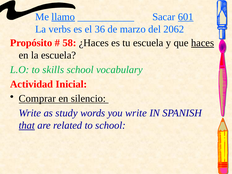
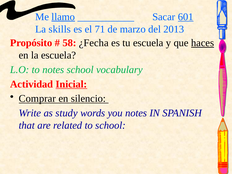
verbs: verbs -> skills (60, 29)
36: 36 -> 71 (100, 29)
2062: 2062 -> 2013 (174, 29)
¿Haces: ¿Haces -> ¿Fecha (94, 43)
to skills: skills -> notes (53, 70)
Inicial underline: none -> present (71, 84)
you write: write -> notes (136, 113)
that underline: present -> none (27, 125)
